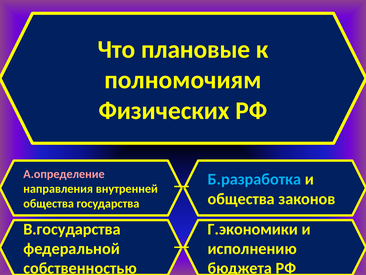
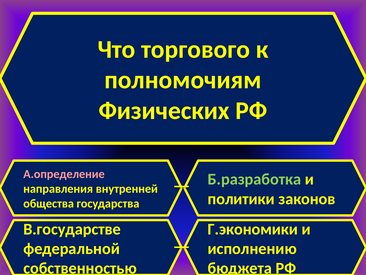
плановые: плановые -> торгового (196, 49)
Б.разработка colour: light blue -> light green (254, 179)
общества: общества -> политики (241, 199)
В.государства: В.государства -> В.государстве (72, 229)
